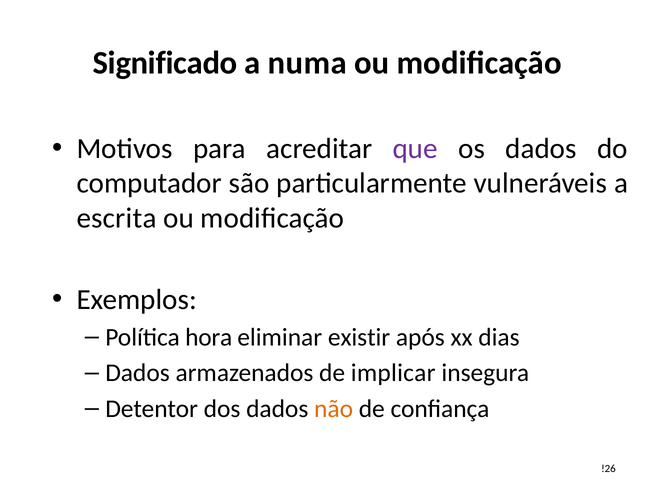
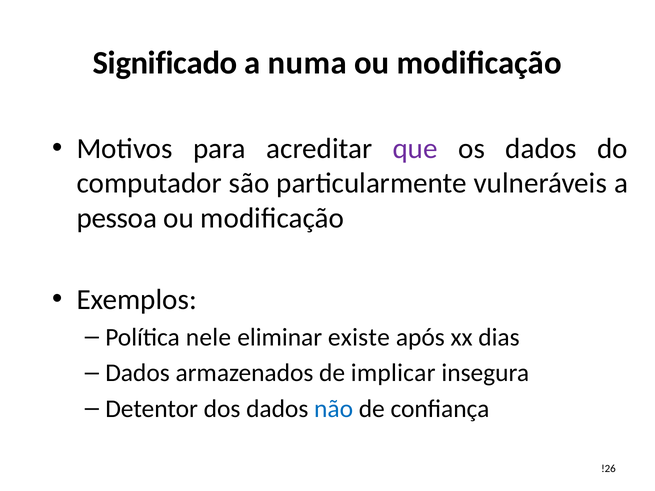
escrita: escrita -> pessoa (117, 218)
hora: hora -> nele (208, 338)
existir: existir -> existe (359, 338)
não colour: orange -> blue (334, 409)
